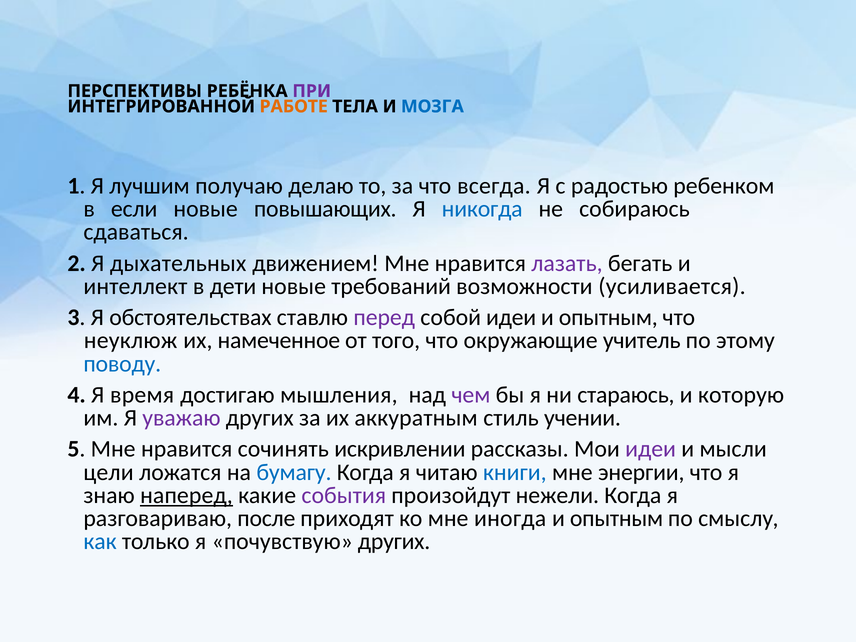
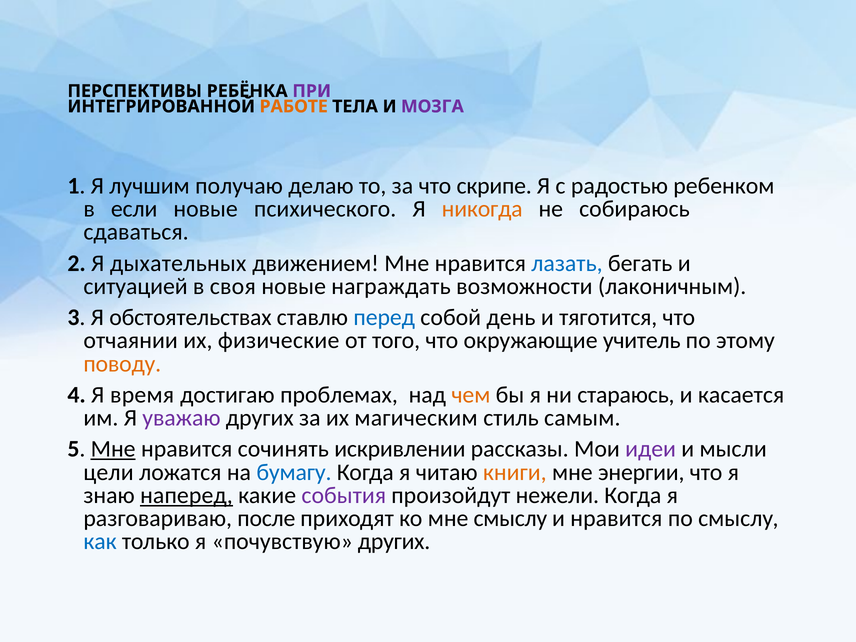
МОЗГА colour: blue -> purple (432, 106)
всегда: всегда -> скрипе (494, 186)
повышающих: повышающих -> психического (325, 209)
никогда colour: blue -> orange (482, 209)
лазать colour: purple -> blue (567, 263)
интеллект: интеллект -> ситуацией (136, 286)
дети: дети -> своя (233, 286)
требований: требований -> награждать (391, 286)
усиливается: усиливается -> лаконичным (672, 286)
перед colour: purple -> blue (384, 317)
собой идеи: идеи -> день (511, 317)
опытным: опытным -> тяготится (608, 317)
неуклюж: неуклюж -> отчаянии (131, 341)
намеченное: намеченное -> физические (279, 341)
поводу colour: blue -> orange (122, 364)
мышления: мышления -> проблемах (339, 395)
чем colour: purple -> orange (471, 395)
которую: которую -> касается (741, 395)
аккуратным: аккуратным -> магическим (416, 418)
учении: учении -> самым (582, 418)
Мне underline: none -> present (113, 449)
книги colour: blue -> orange (515, 472)
мне иногда: иногда -> смыслу (510, 518)
опытным: опытным -> нравится (616, 518)
